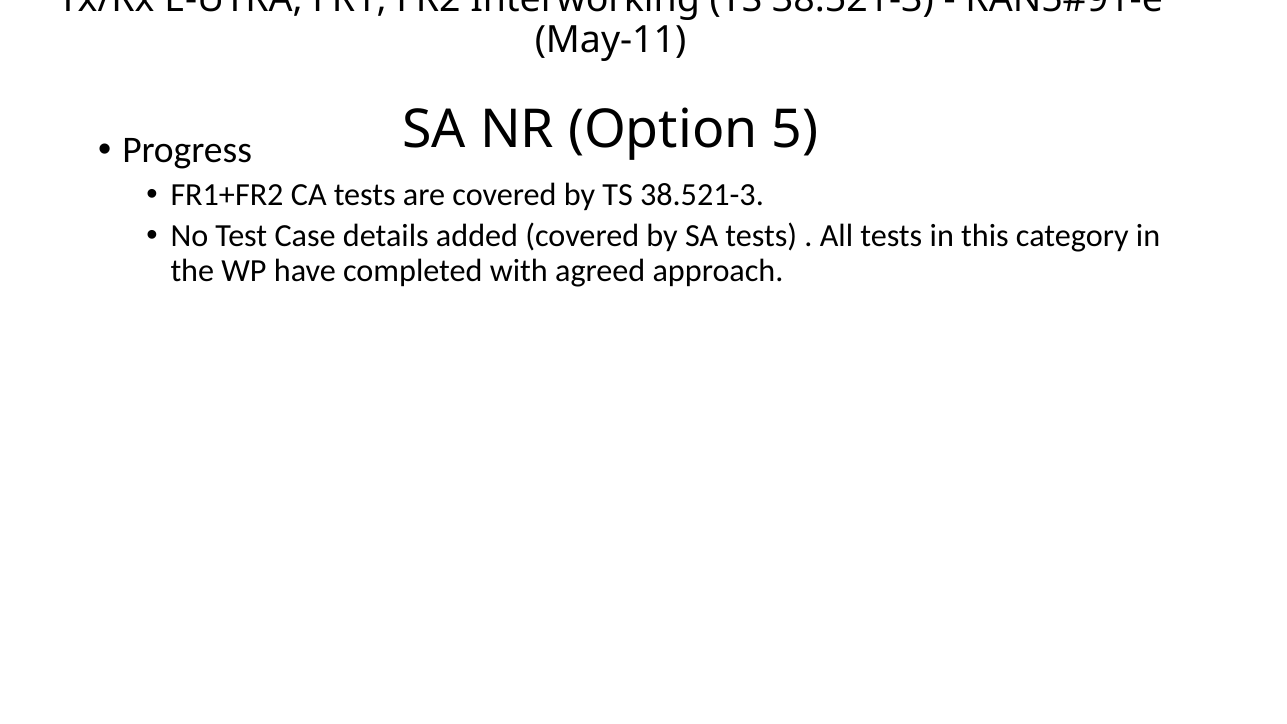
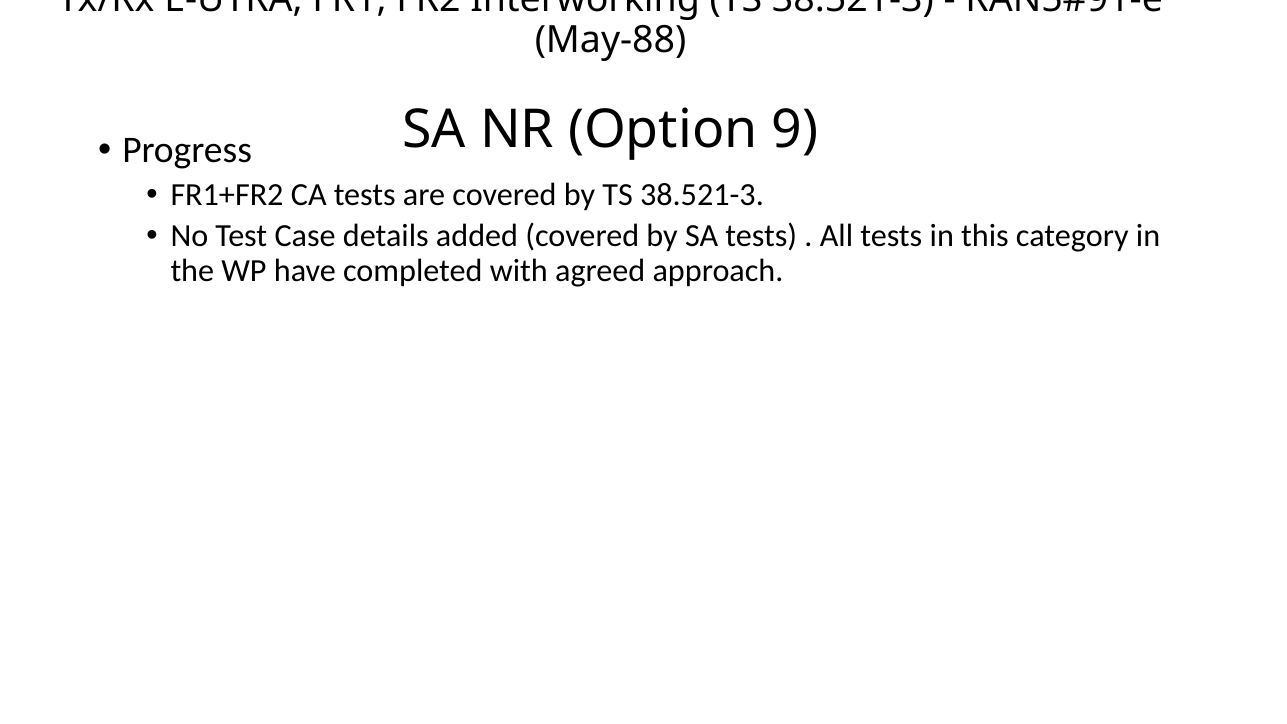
May-11: May-11 -> May-88 (611, 40)
5: 5 -> 9 (795, 129)
